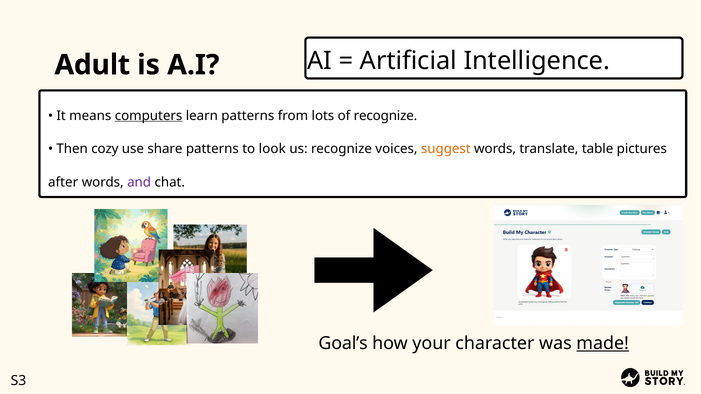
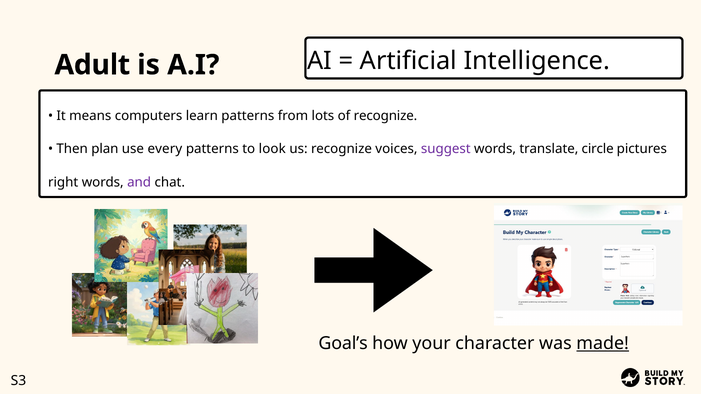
computers underline: present -> none (149, 116)
cozy: cozy -> plan (105, 149)
share: share -> every (165, 149)
suggest colour: orange -> purple (446, 149)
table: table -> circle (598, 149)
after: after -> right (63, 182)
